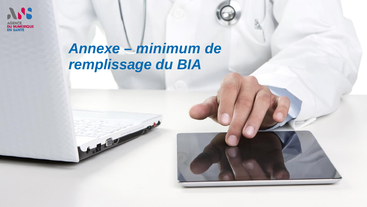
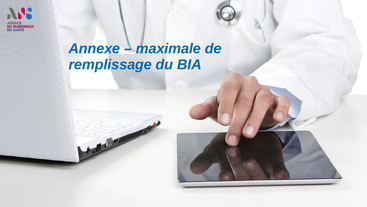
minimum: minimum -> maximale (168, 49)
